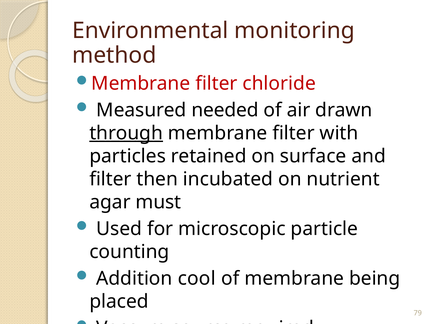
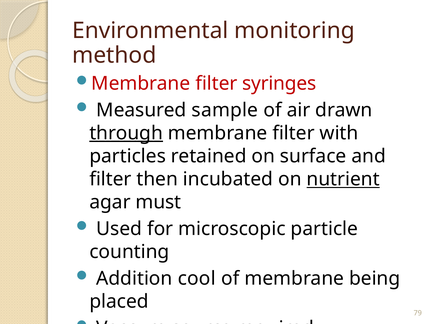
chloride: chloride -> syringes (279, 83)
needed: needed -> sample (225, 110)
nutrient underline: none -> present (343, 179)
